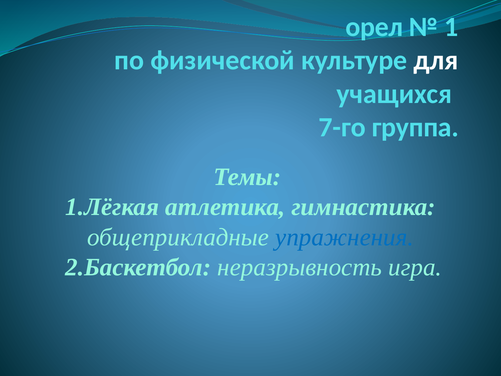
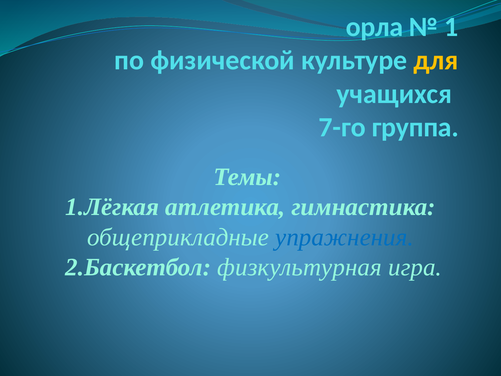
орел: орел -> орла (374, 27)
для colour: white -> yellow (436, 60)
неразрывность: неразрывность -> физкультурная (300, 267)
